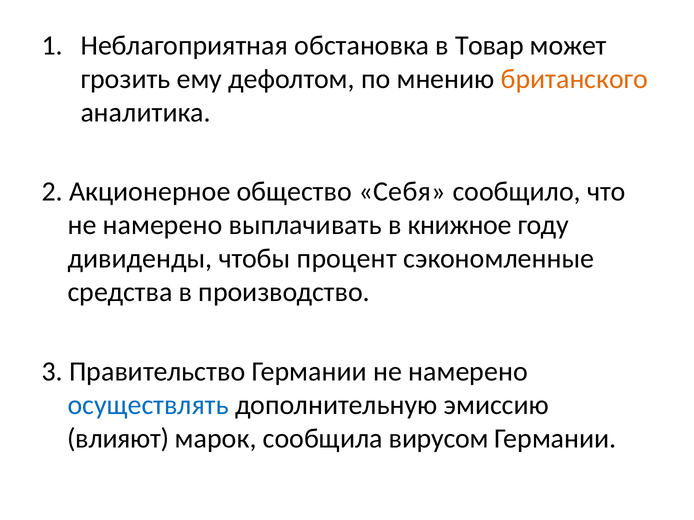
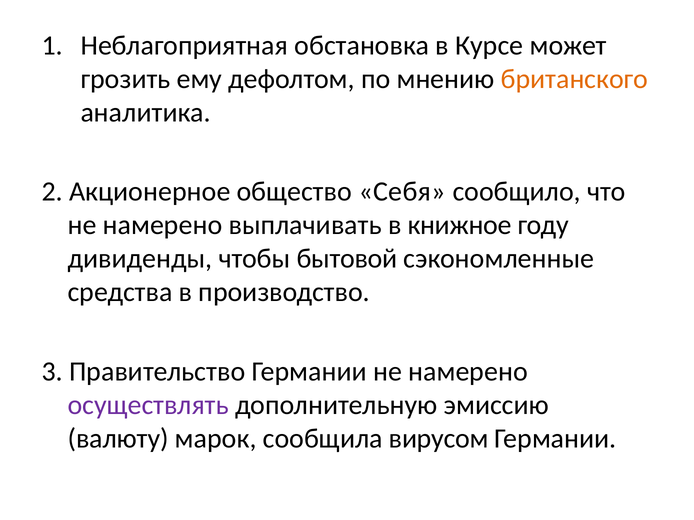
Товар: Товар -> Курсе (489, 45)
процент: процент -> бытовой (347, 259)
осуществлять colour: blue -> purple (148, 406)
влияют: влияют -> валюту (118, 439)
